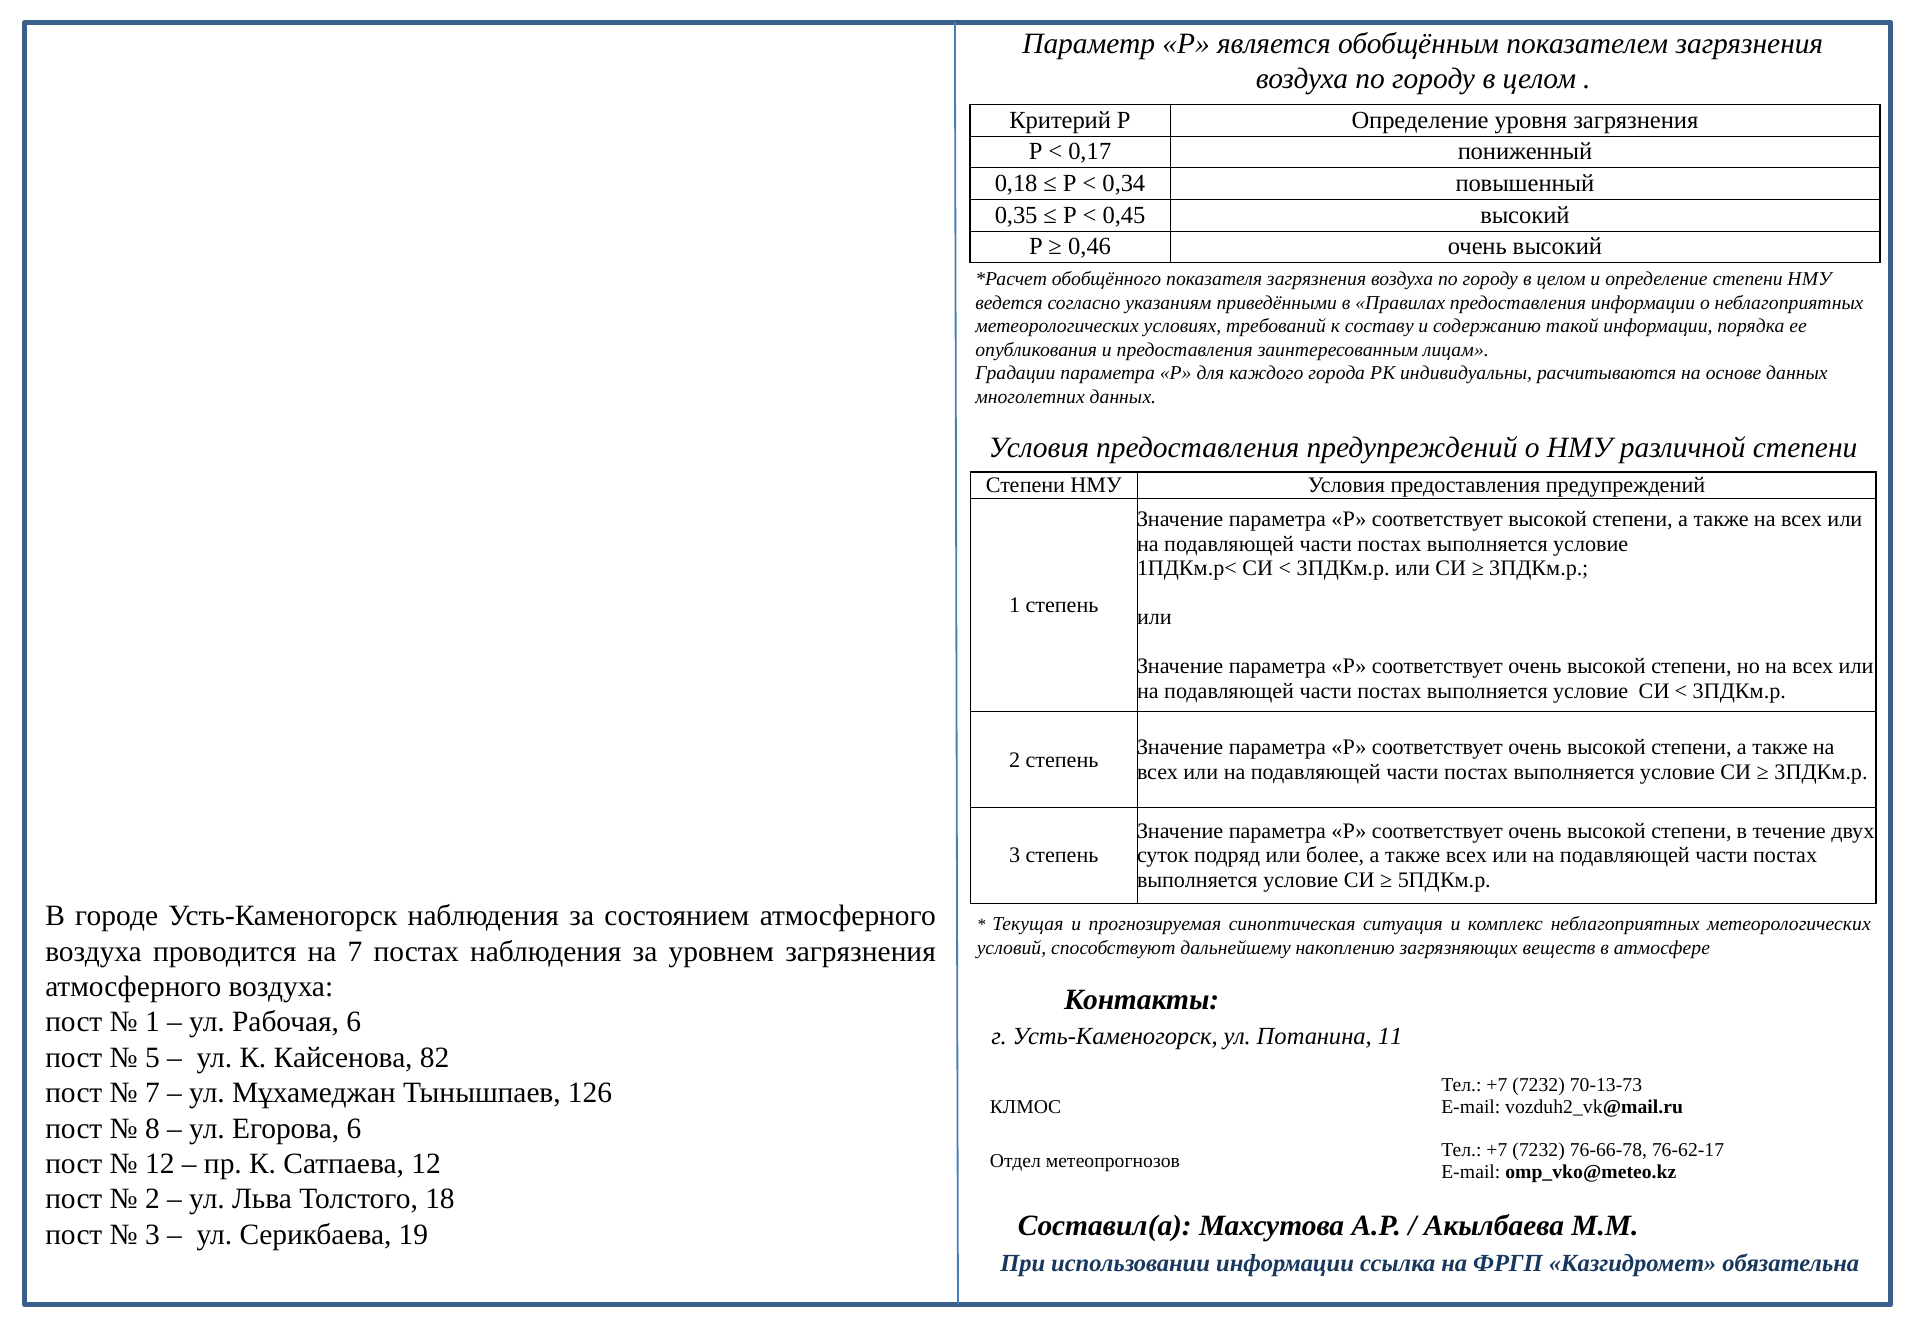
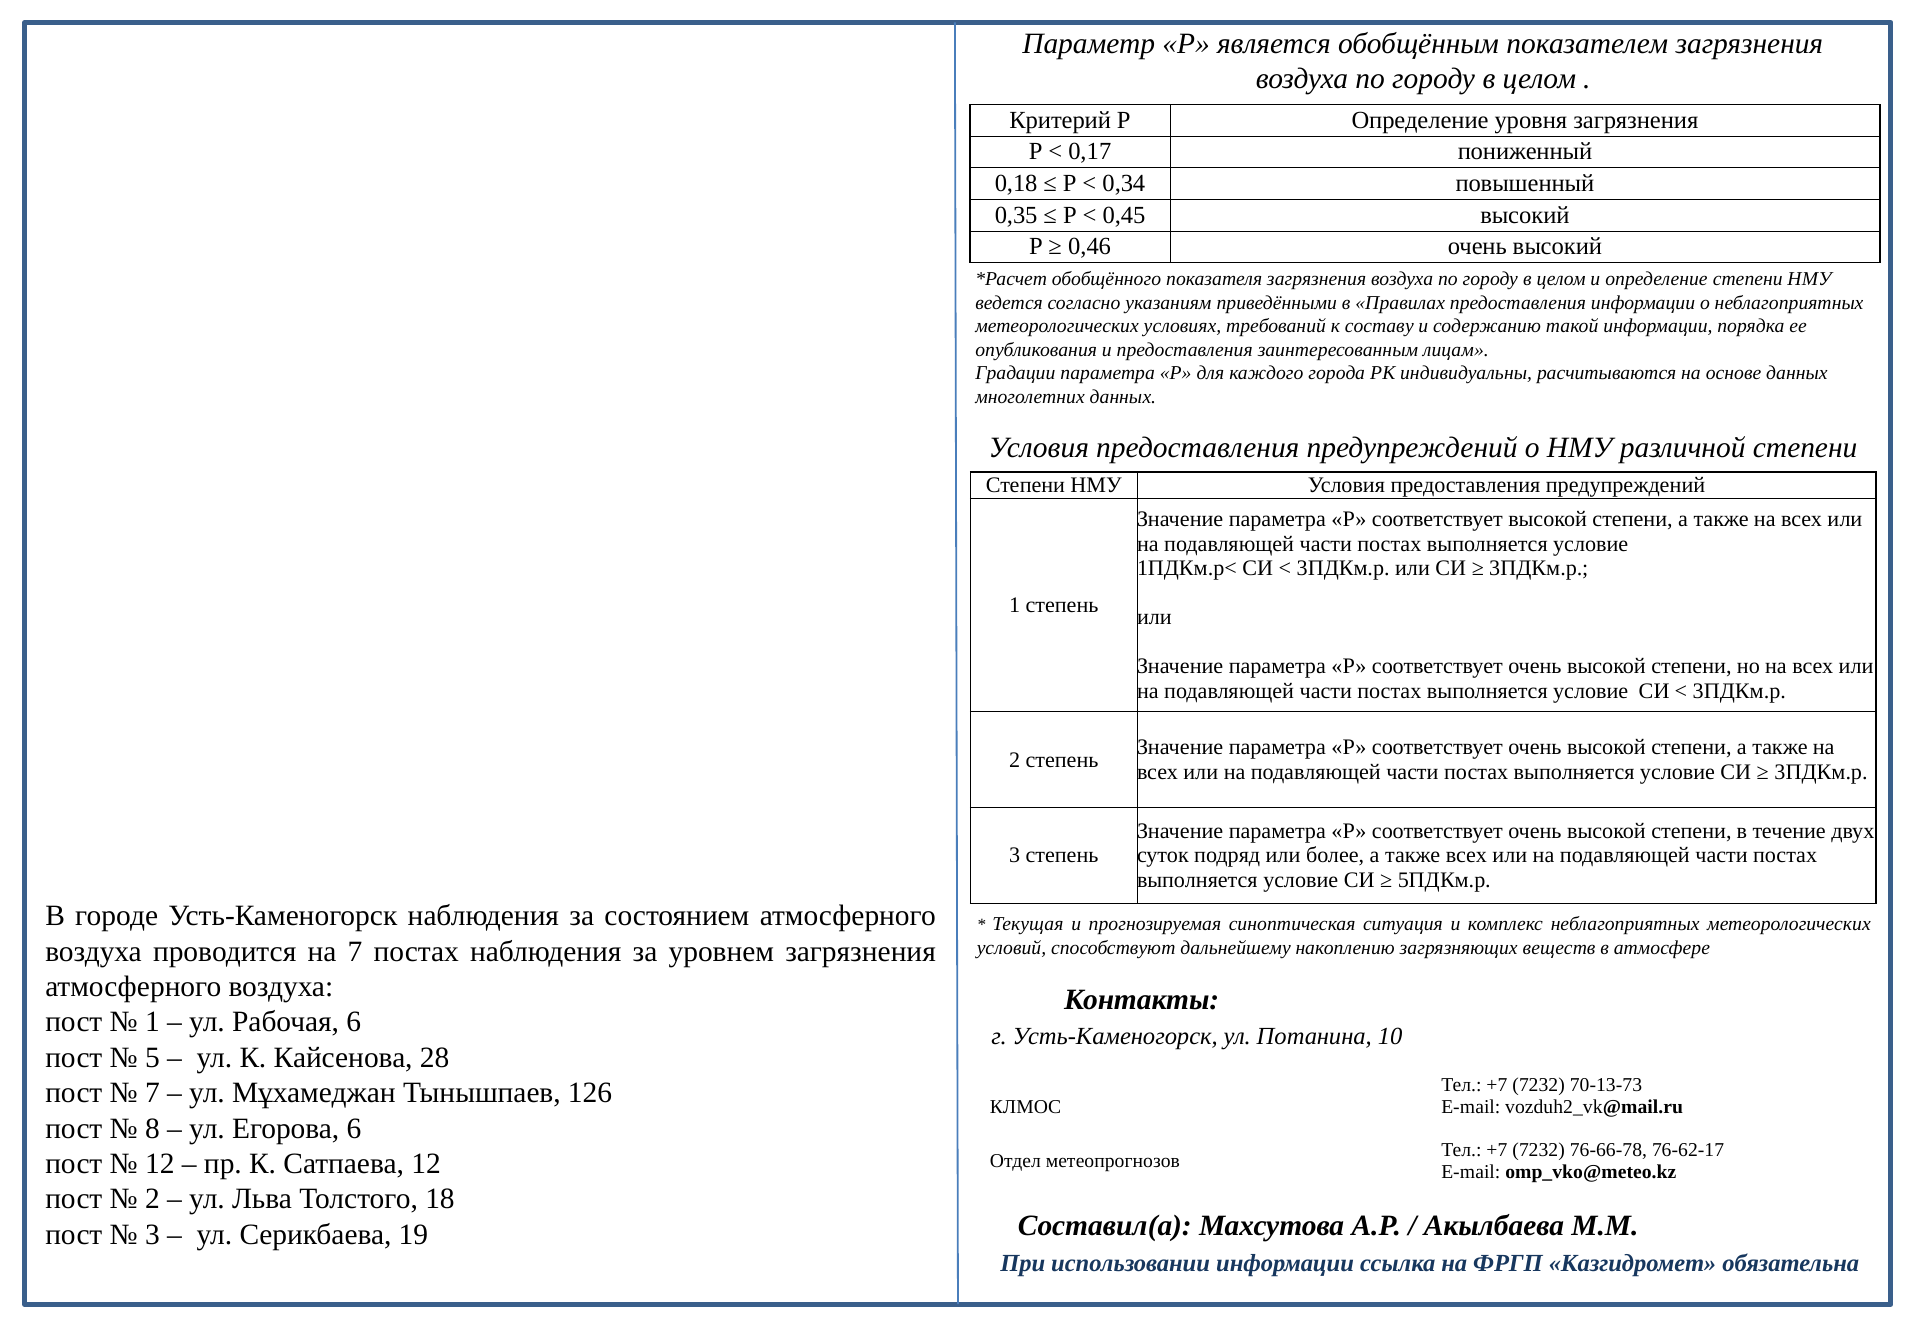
11: 11 -> 10 (1390, 1036)
82: 82 -> 28 (435, 1057)
